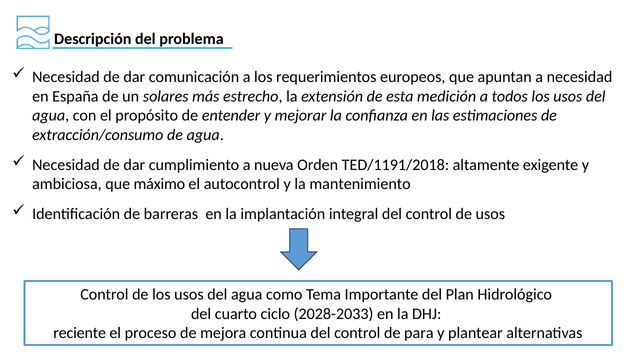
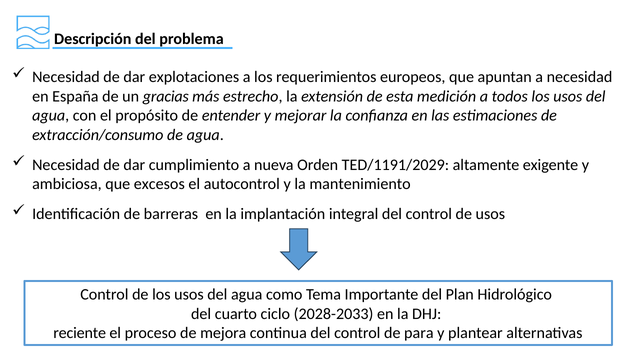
comunicación: comunicación -> explotaciones (194, 77)
solares: solares -> gracias (166, 97)
TED/1191/2018: TED/1191/2018 -> TED/1191/2029 (395, 165)
máximo: máximo -> excesos (159, 184)
